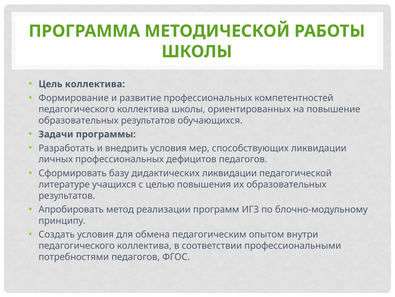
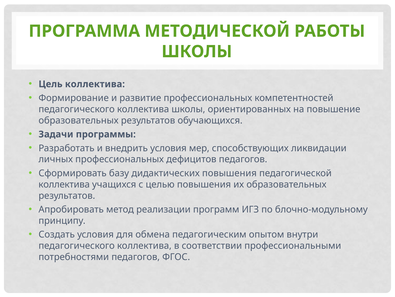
дидактических ликвидации: ликвидации -> повышения (229, 173)
литературе: литературе -> коллектива (64, 184)
